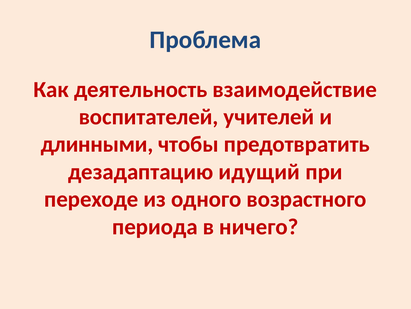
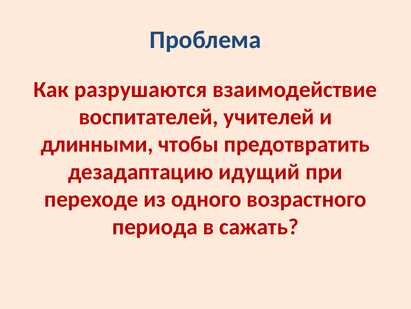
деятельность: деятельность -> разрушаются (141, 89)
ничего: ничего -> сажать (259, 226)
